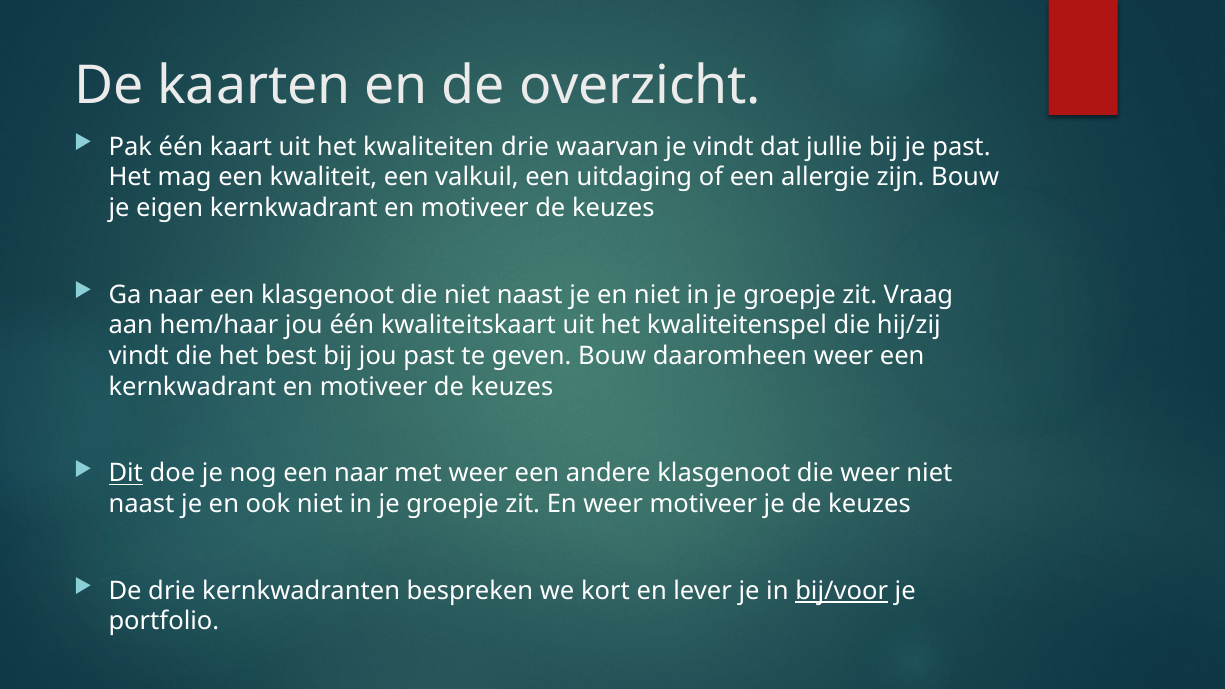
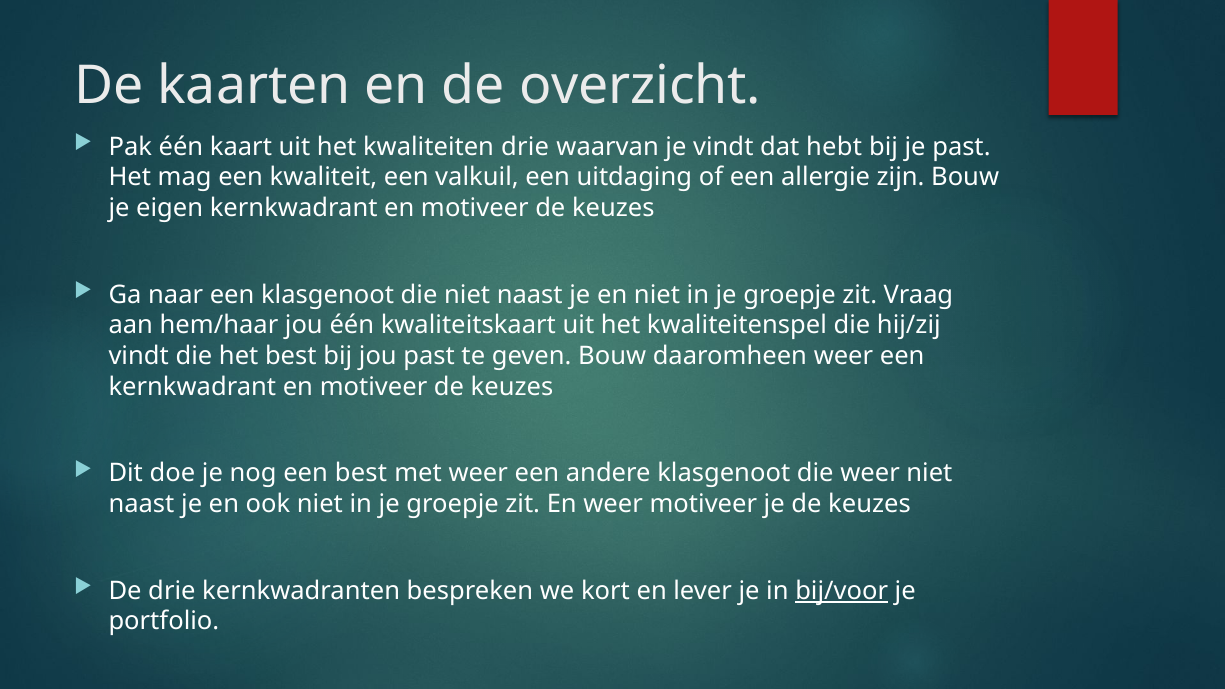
jullie: jullie -> hebt (834, 147)
Dit underline: present -> none (126, 473)
een naar: naar -> best (361, 473)
